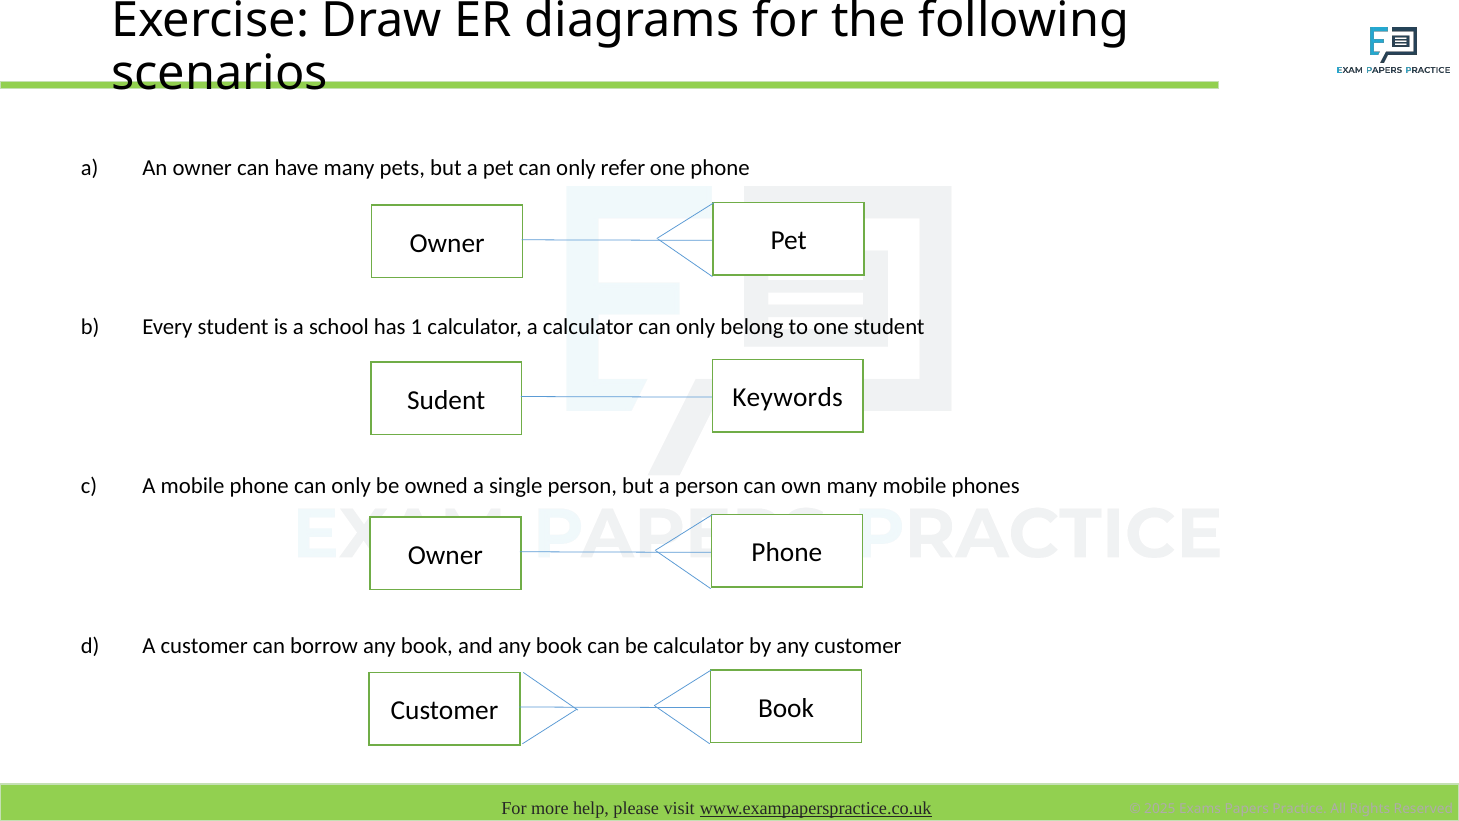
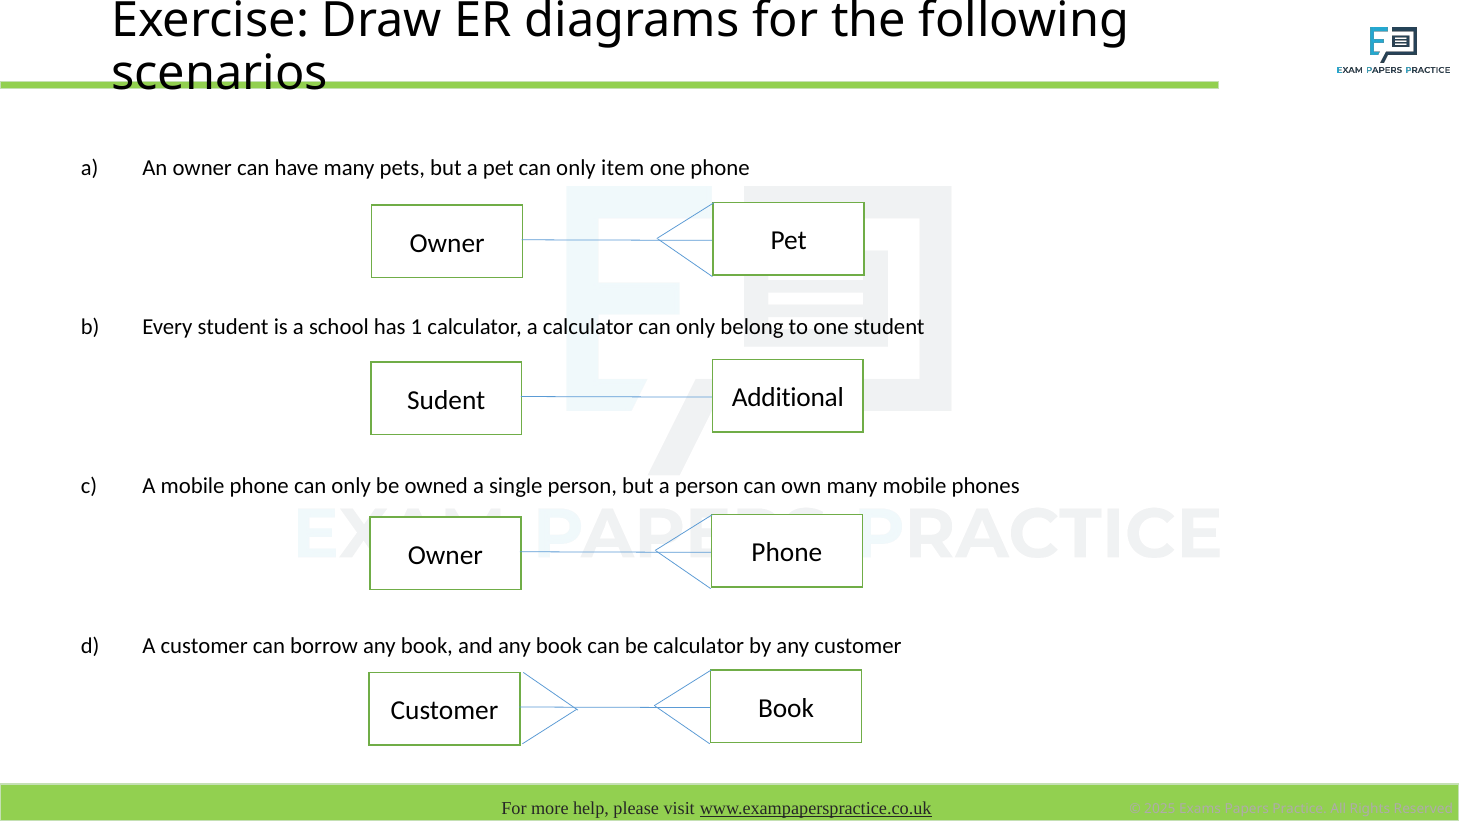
refer: refer -> item (623, 168)
Keywords: Keywords -> Additional (788, 397)
